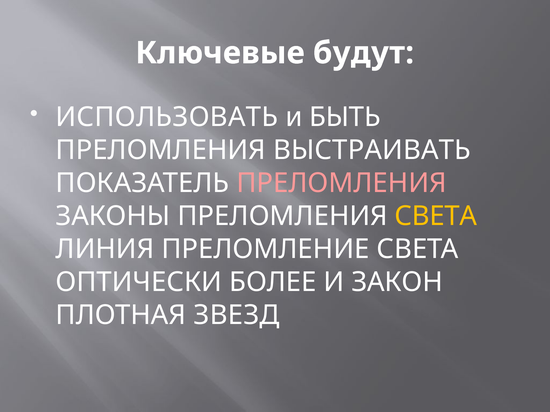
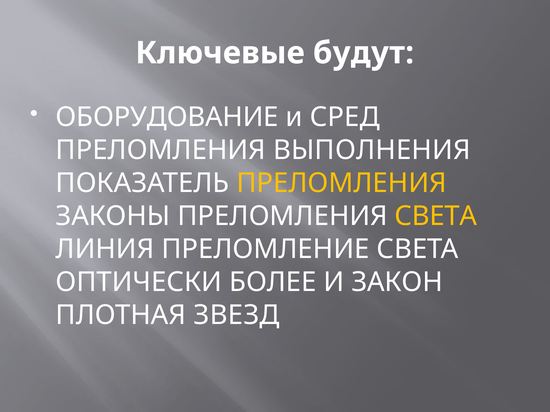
ИСПОЛЬЗОВАТЬ: ИСПОЛЬЗОВАТЬ -> ОБОРУДОВАНИЕ (167, 117)
БЫТЬ: БЫТЬ -> СРЕД (345, 117)
ВЫСТРАИВАТЬ: ВЫСТРАИВАТЬ -> ВЫПОЛНЕНИЯ (372, 150)
ПРЕЛОМЛЕНИЯ colour: pink -> yellow (342, 183)
